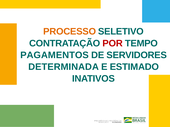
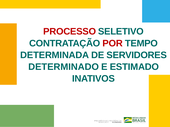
PROCESSO colour: orange -> red (70, 32)
PAGAMENTOS: PAGAMENTOS -> DETERMINADA (55, 55)
DETERMINADA: DETERMINADA -> DETERMINADO (64, 67)
